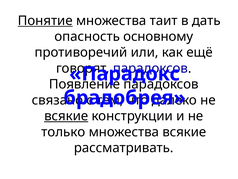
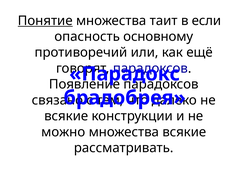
дать: дать -> если (206, 21)
всякие underline: present -> none (66, 116)
только: только -> можно (63, 132)
